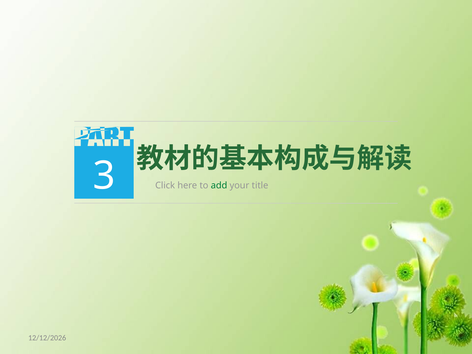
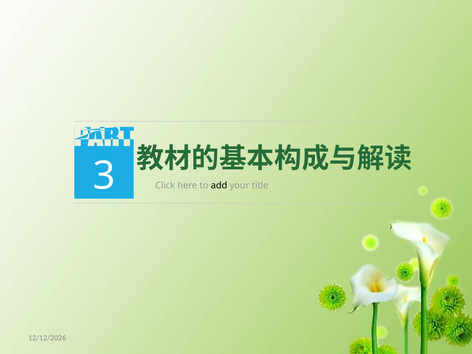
add colour: green -> black (219, 185)
